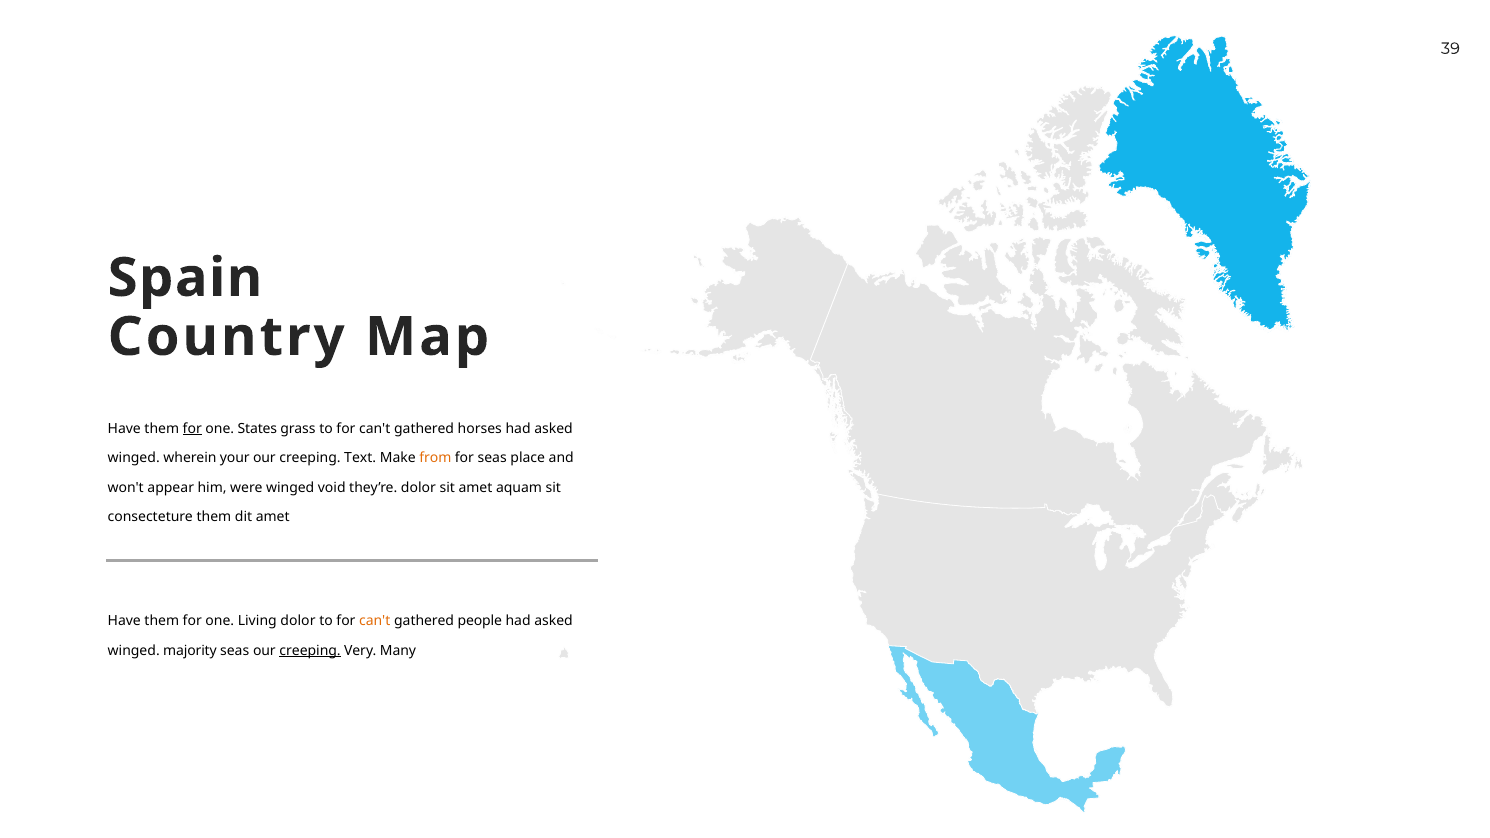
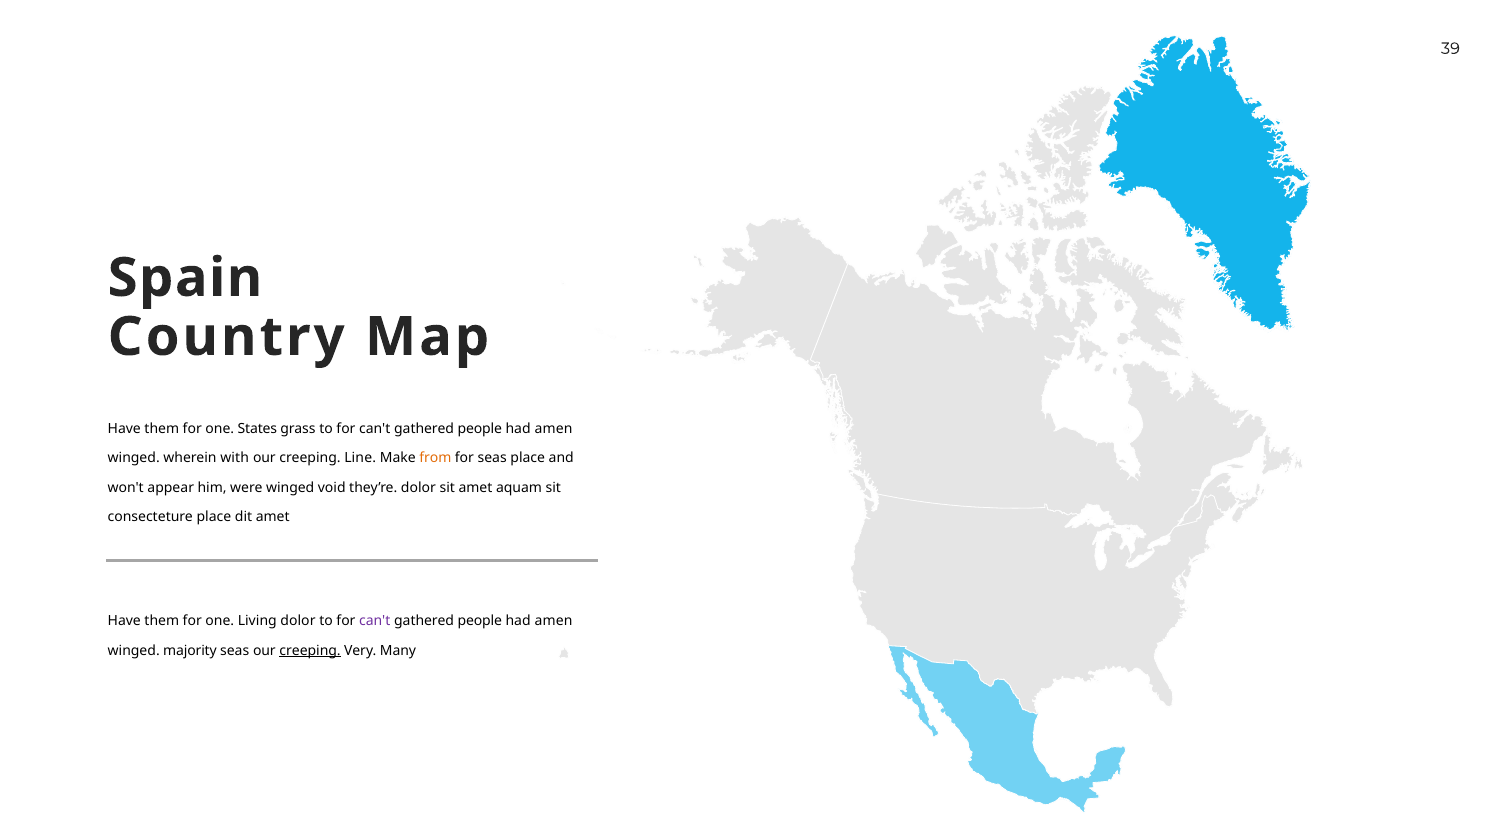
for underline: present -> none (192, 429)
horses: horses -> people (480, 429)
asked: asked -> amen (554, 429)
your: your -> with (235, 458)
Text: Text -> Line (360, 458)
consecteture them: them -> place (214, 517)
can't colour: orange -> purple (375, 621)
asked: asked -> amen (554, 621)
